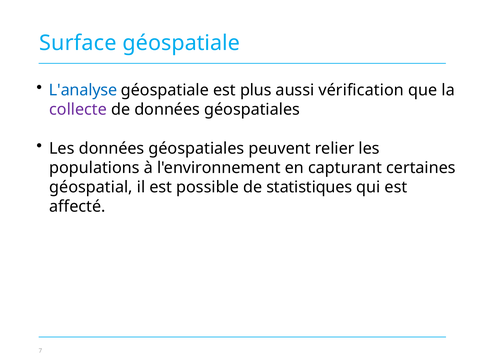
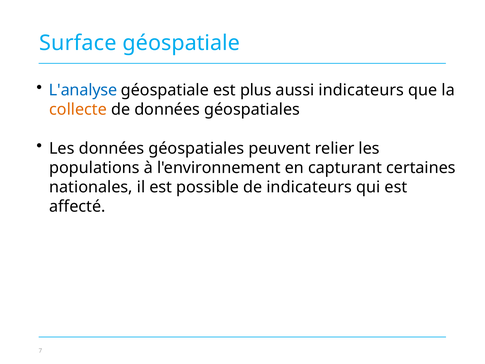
aussi vérification: vérification -> indicateurs (361, 90)
collecte colour: purple -> orange (78, 109)
géospatial: géospatial -> nationales (91, 187)
de statistiques: statistiques -> indicateurs (309, 187)
